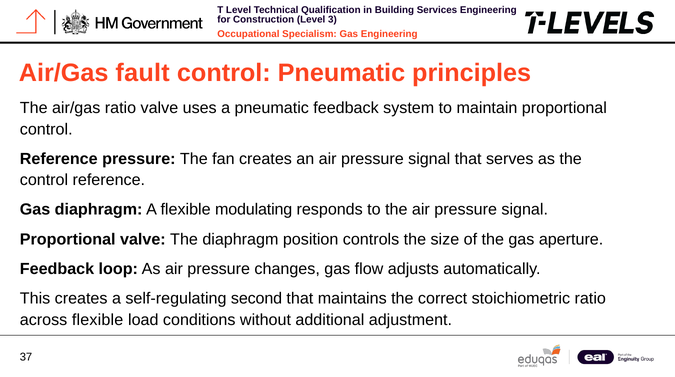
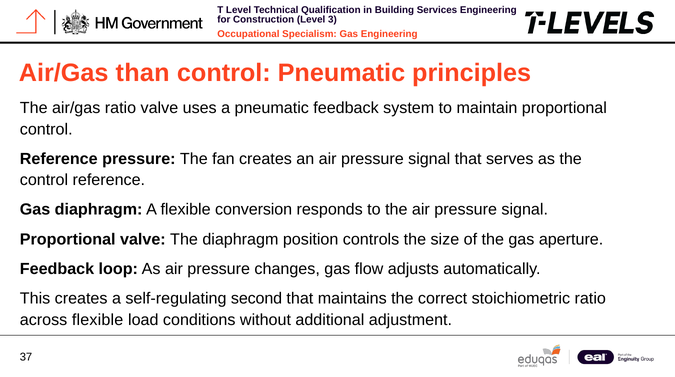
fault: fault -> than (143, 73)
modulating: modulating -> conversion (254, 210)
